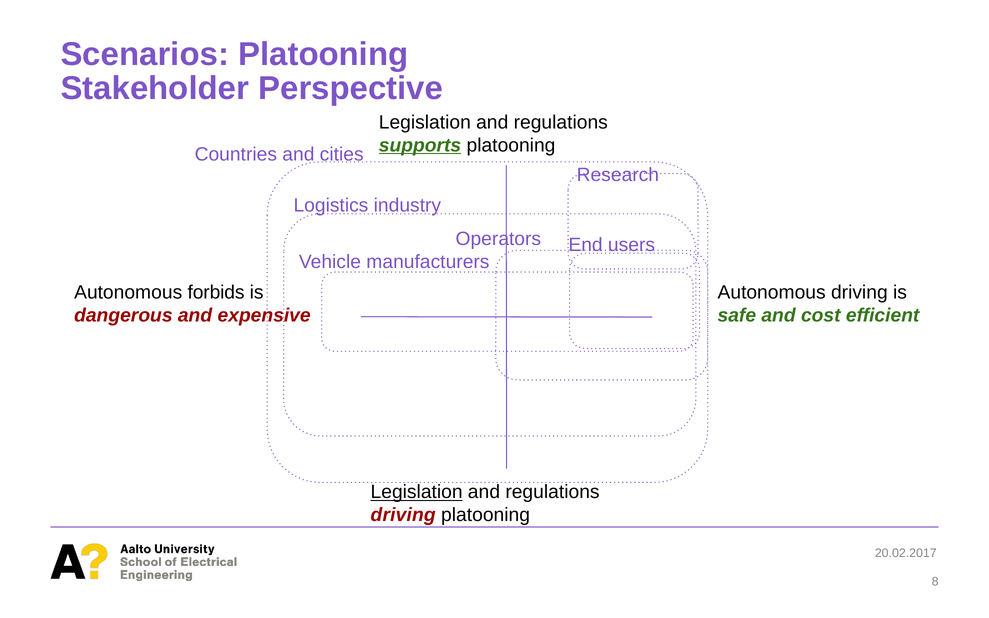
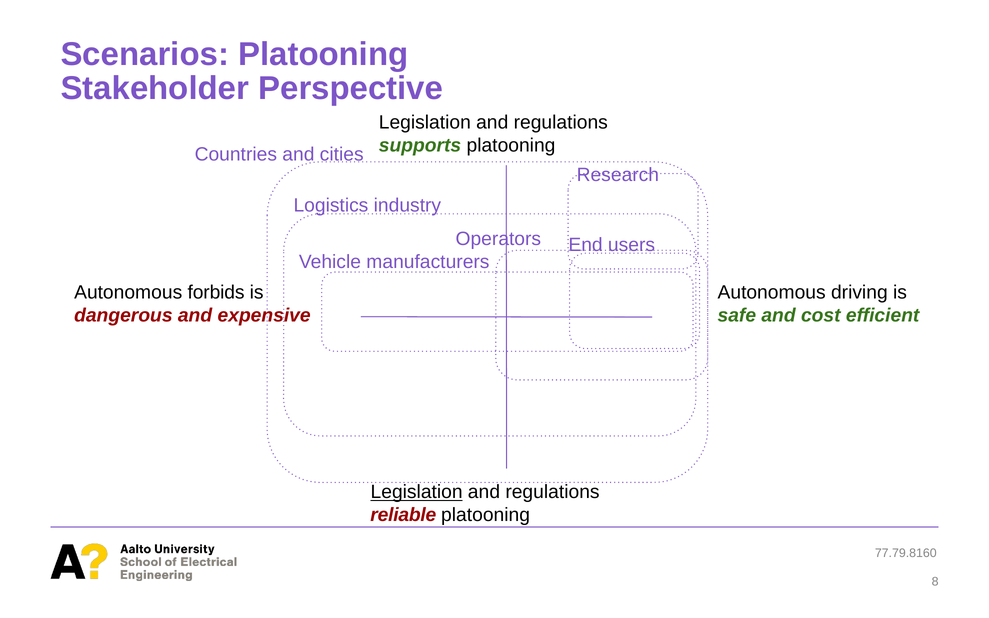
supports underline: present -> none (420, 145)
driving: driving -> reliable (403, 515)
20.02.2017: 20.02.2017 -> 77.79.8160 (906, 553)
